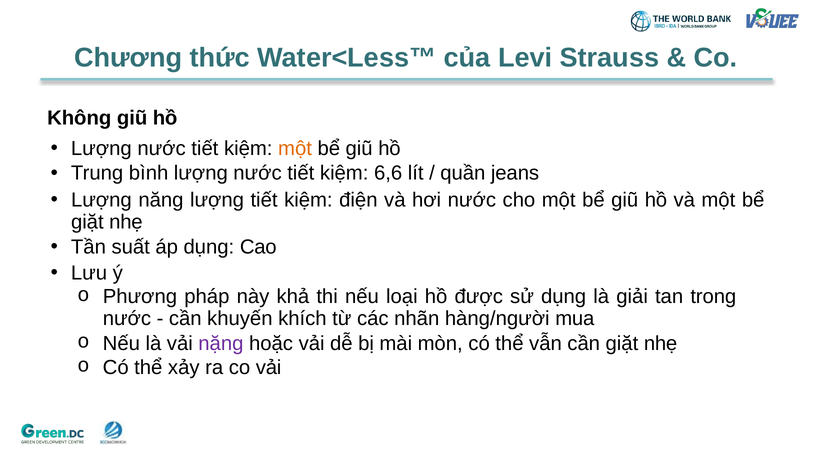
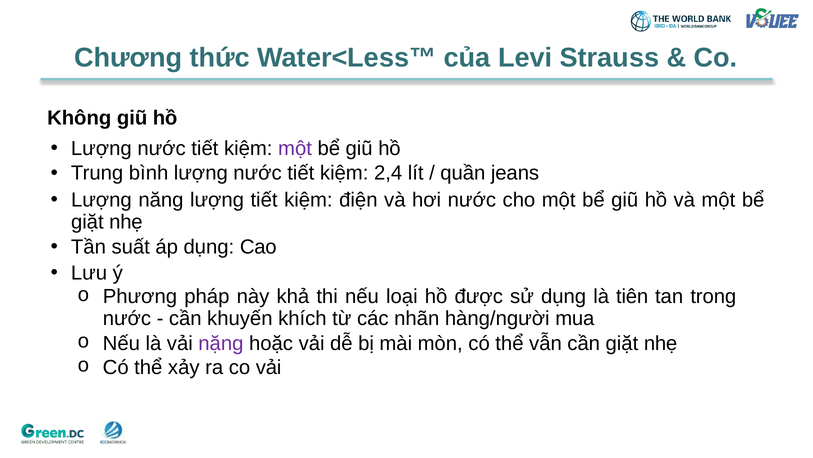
một colour: orange -> purple (295, 148)
6,6: 6,6 -> 2,4 (388, 173)
giải: giải -> tiên (632, 296)
